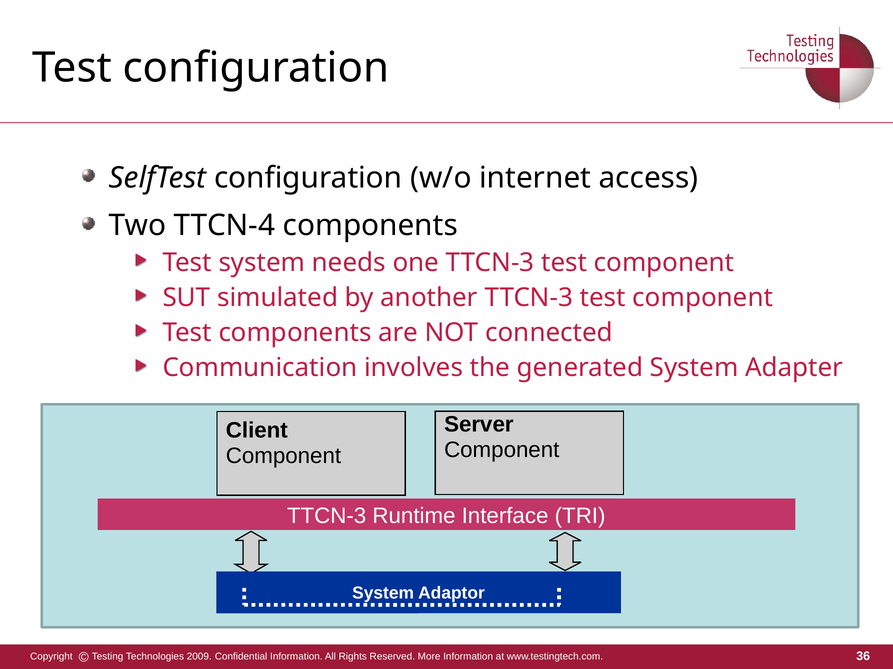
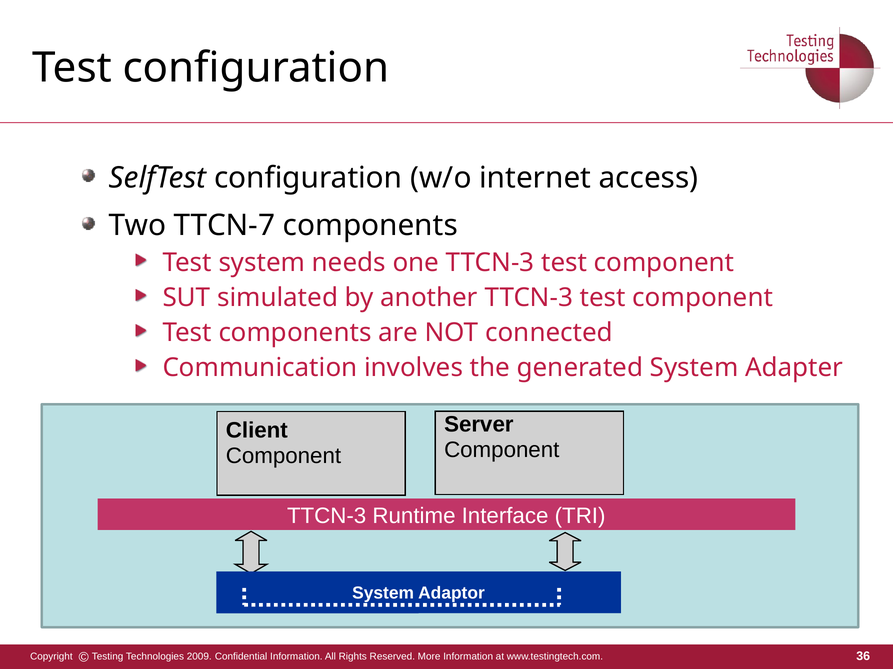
TTCN-4: TTCN-4 -> TTCN-7 (225, 226)
